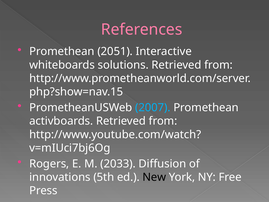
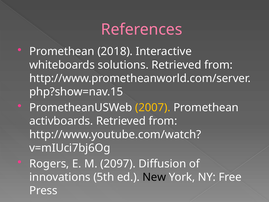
2051: 2051 -> 2018 (115, 51)
2007 colour: light blue -> yellow (153, 107)
2033: 2033 -> 2097 (118, 164)
